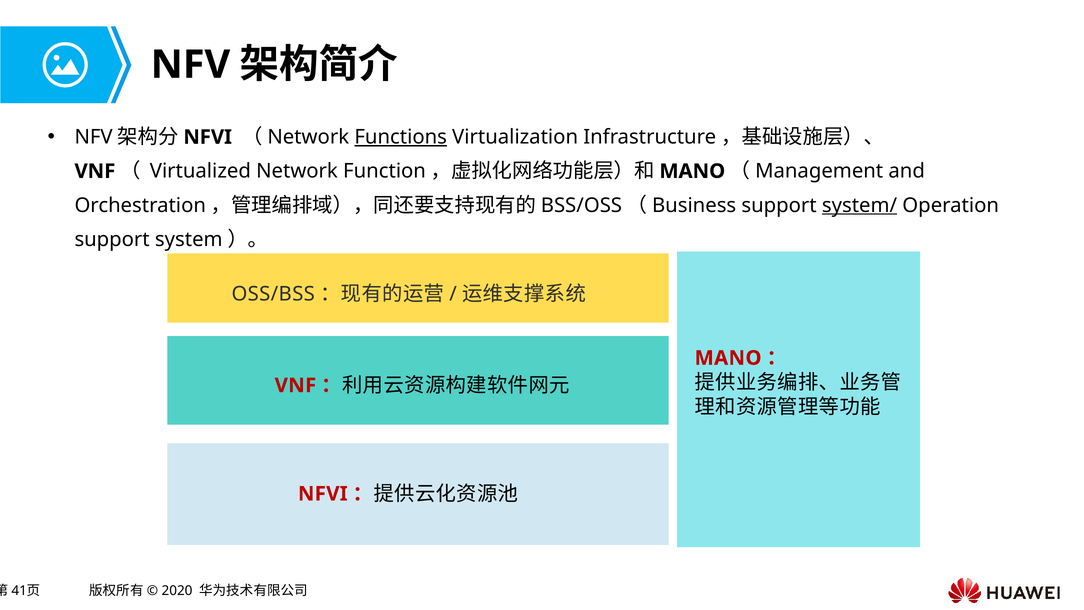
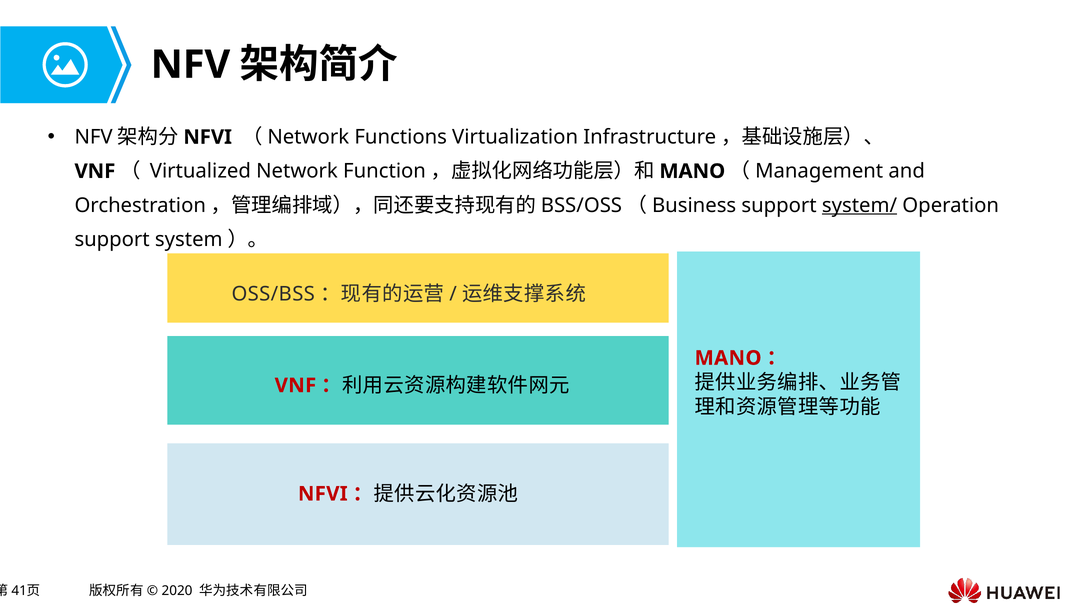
Functions underline: present -> none (401, 137)
